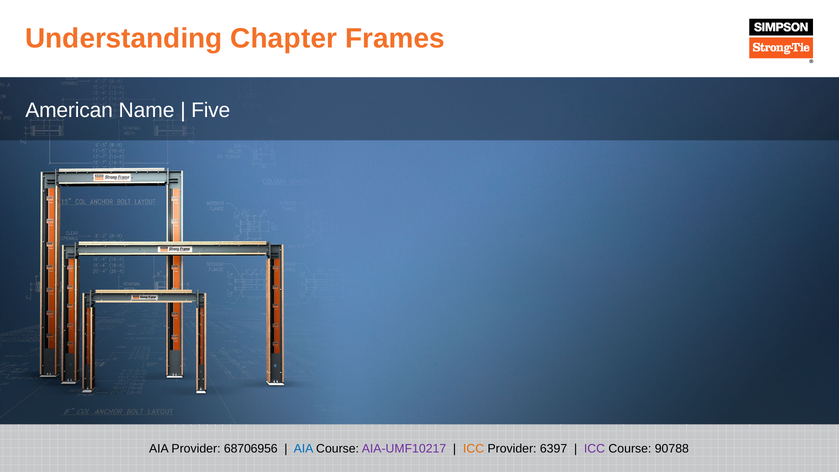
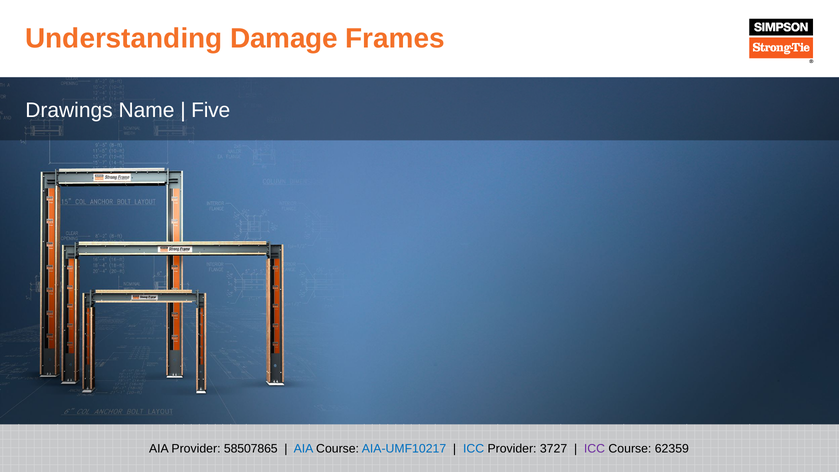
Chapter: Chapter -> Damage (284, 38)
American: American -> Drawings (69, 110)
68706956: 68706956 -> 58507865 (251, 448)
AIA-UMF10217 colour: purple -> blue (404, 448)
ICC colour: orange -> blue (474, 448)
6397: 6397 -> 3727 (554, 448)
90788: 90788 -> 62359 (672, 448)
